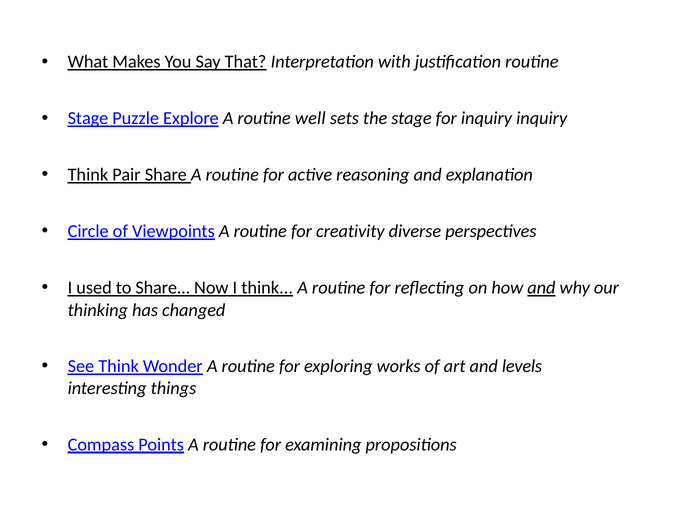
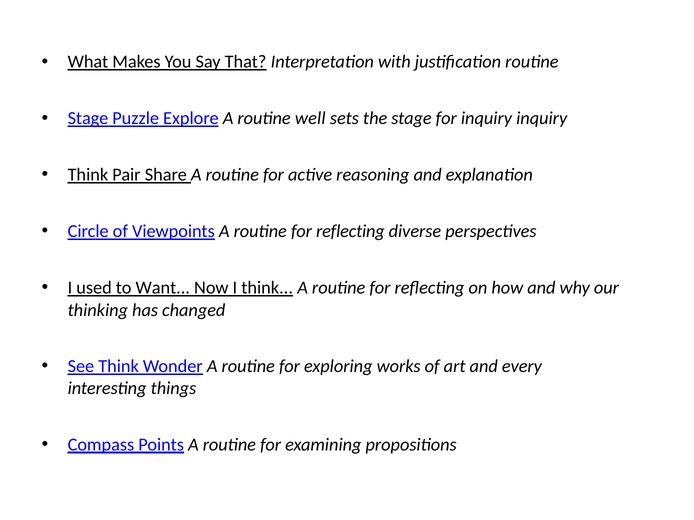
creativity: creativity -> reflecting (350, 232)
to Share: Share -> Want (163, 288)
and underline: present -> none (541, 288)
levels: levels -> every (522, 367)
